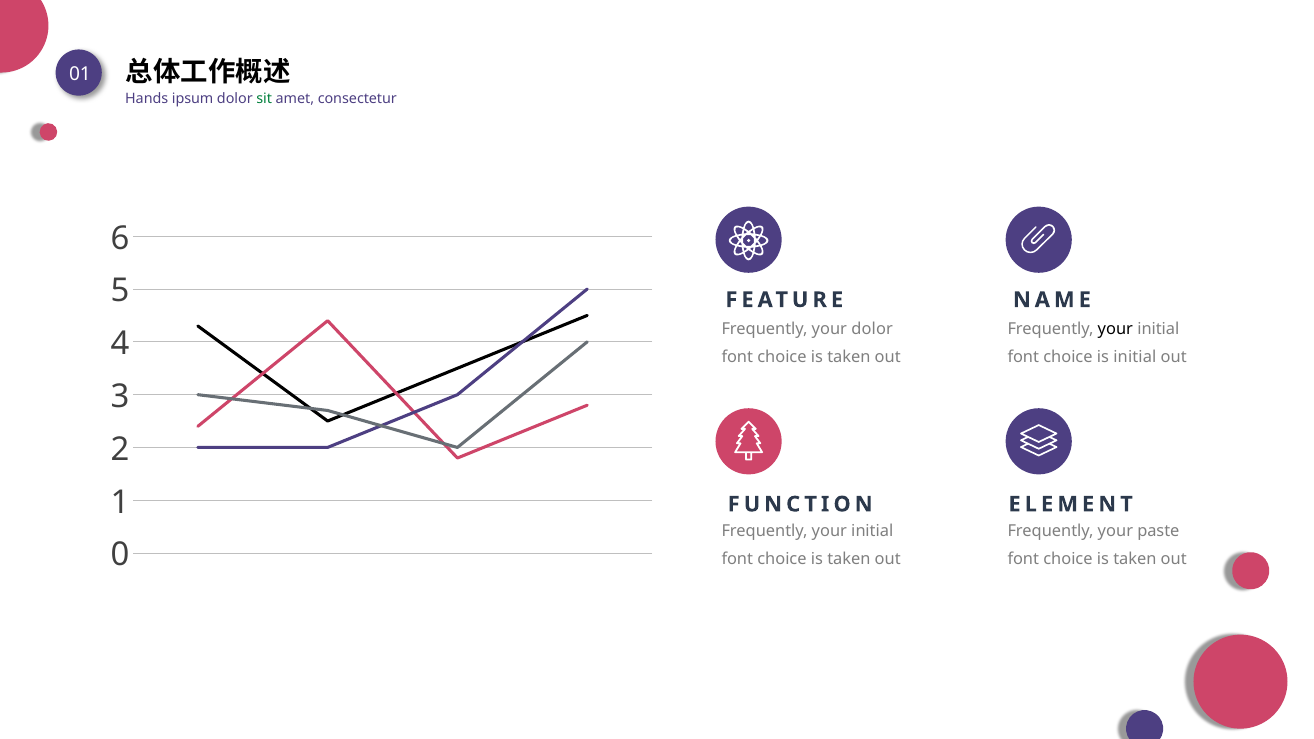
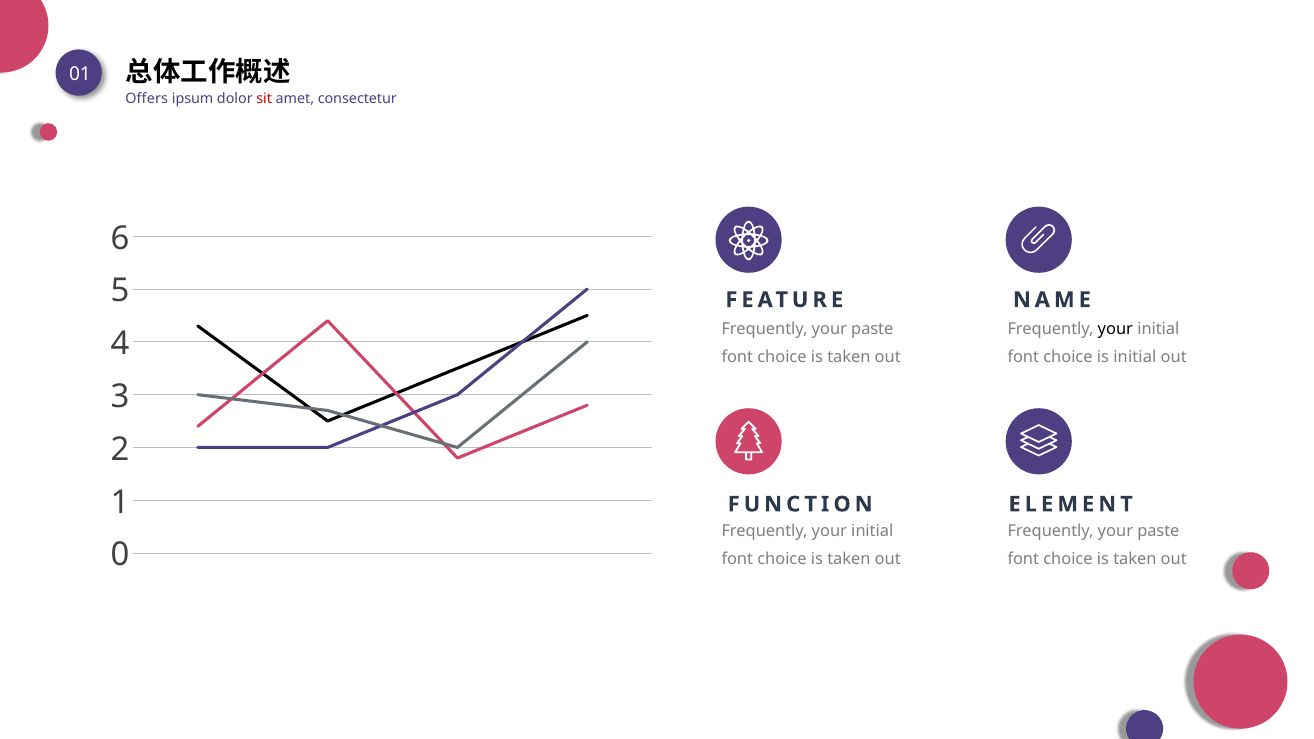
Hands: Hands -> Offers (147, 98)
sit colour: green -> red (264, 98)
dolor: dolor -> paste (872, 329)
